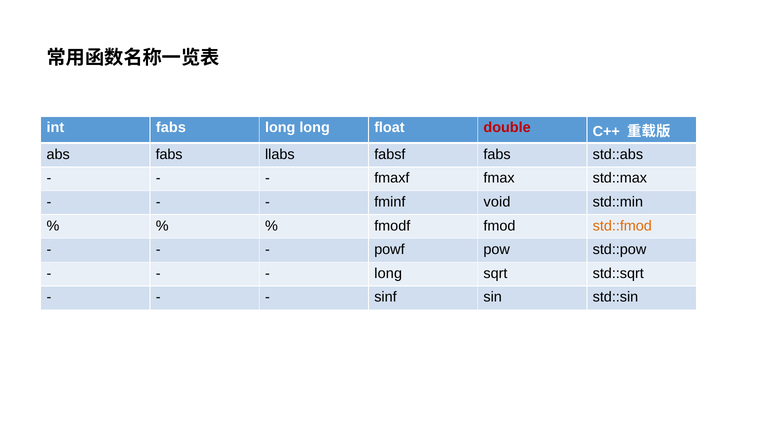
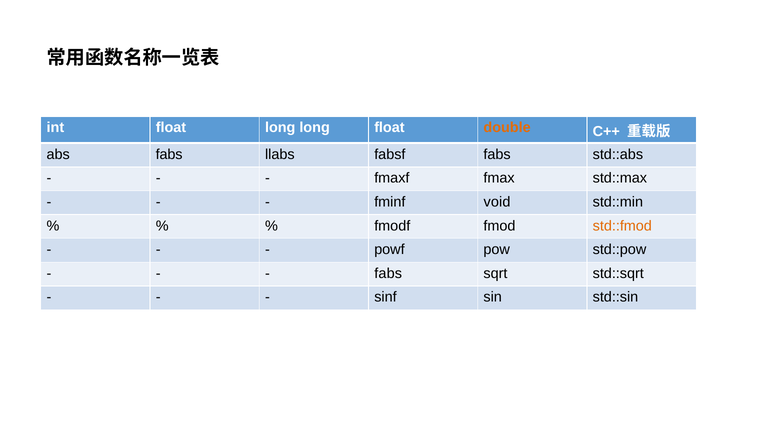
int fabs: fabs -> float (171, 128)
double colour: red -> orange (507, 128)
long: long -> fabs (388, 273)
